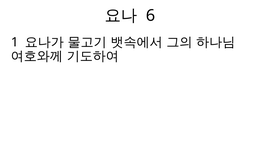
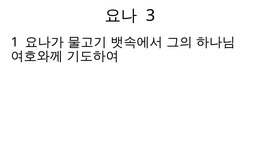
6: 6 -> 3 (151, 16)
